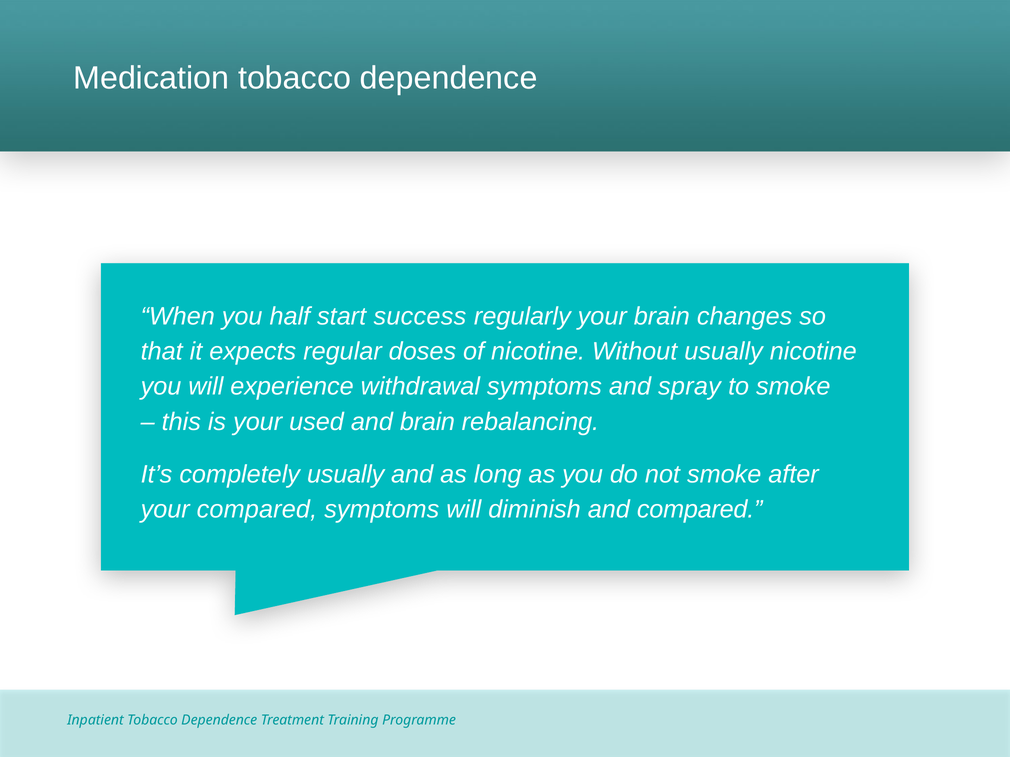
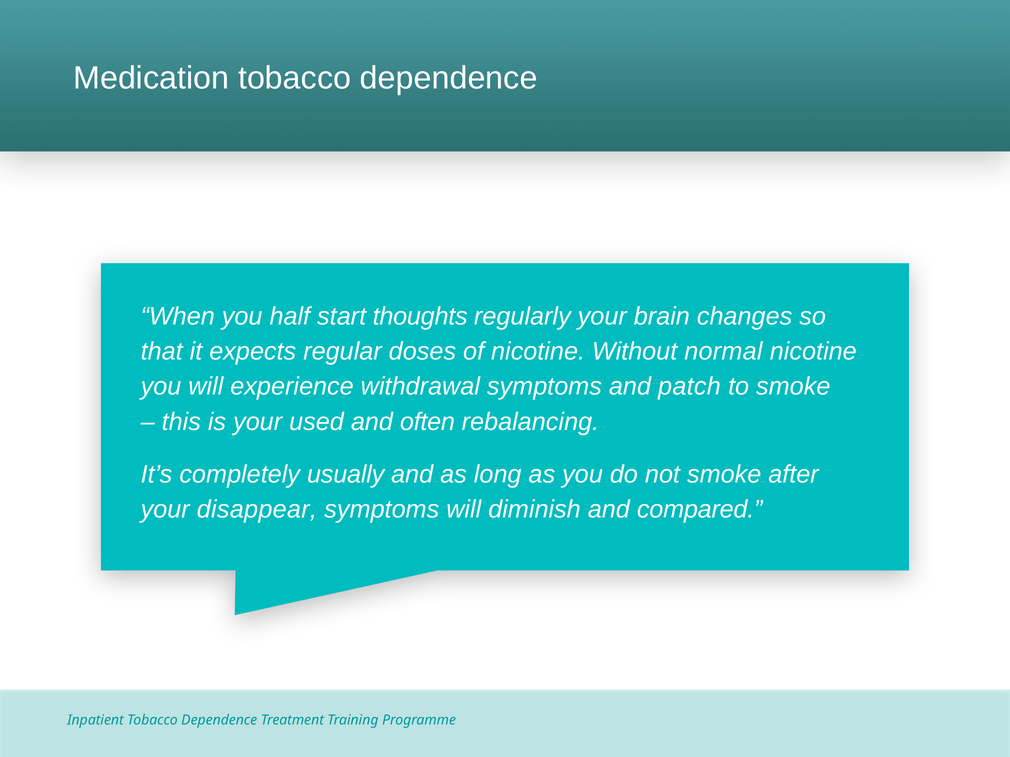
success: success -> thoughts (420, 317)
Without usually: usually -> normal (723, 352)
spray: spray -> patch (689, 387)
and brain: brain -> often (427, 422)
your compared: compared -> disappear (257, 510)
